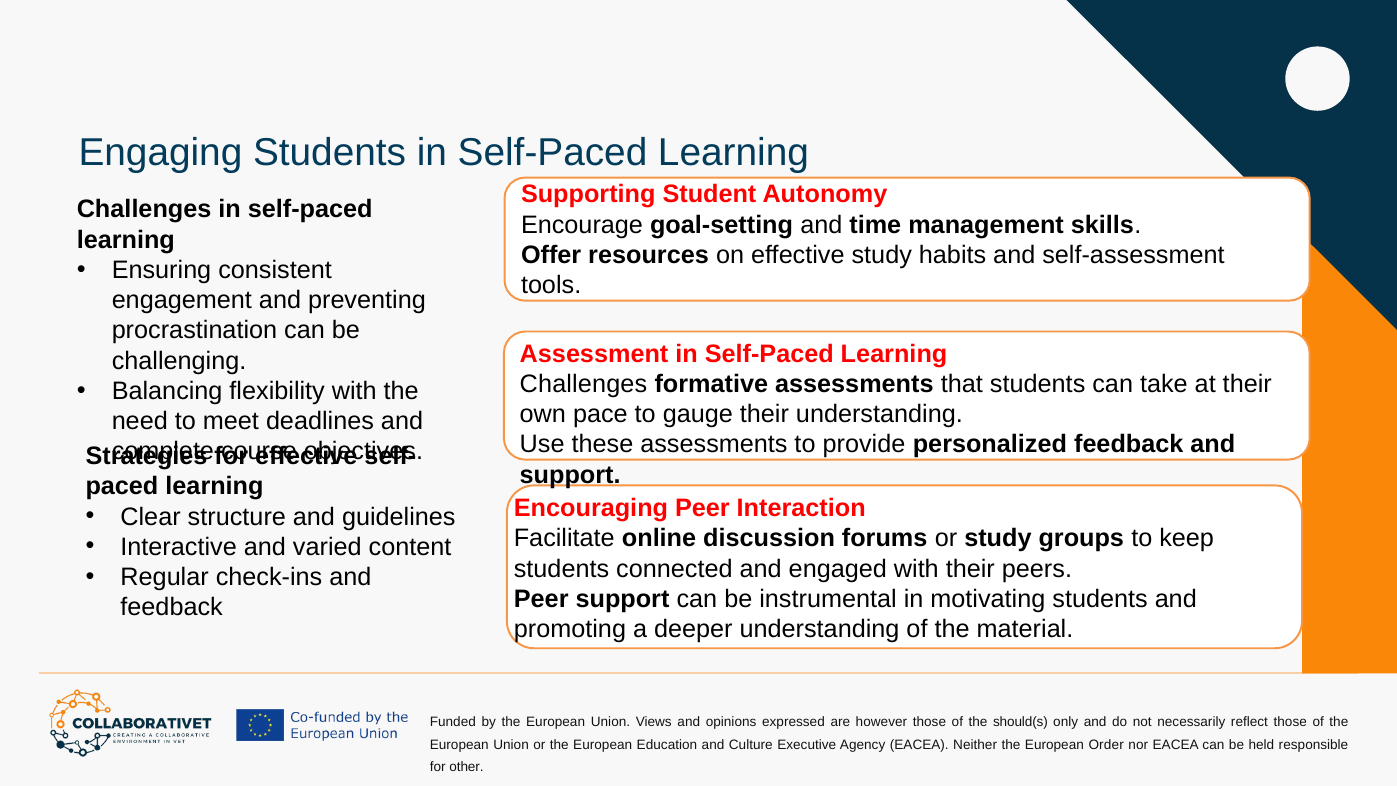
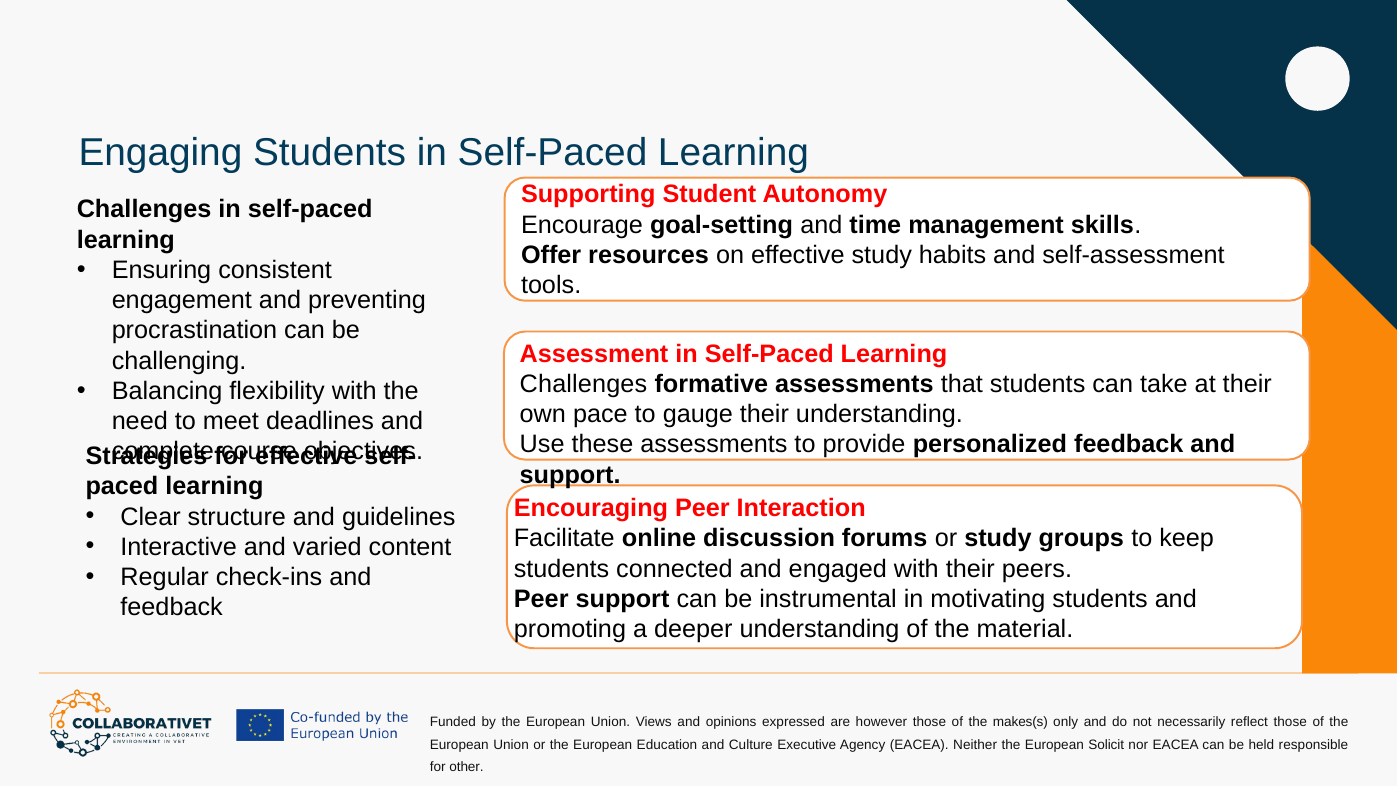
should(s: should(s -> makes(s (1020, 722)
Order: Order -> Solicit (1106, 745)
